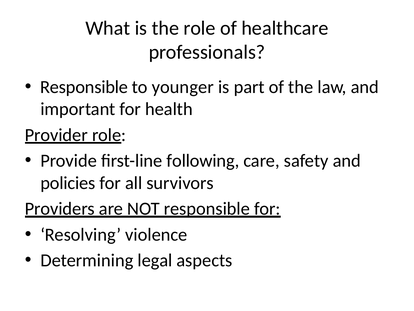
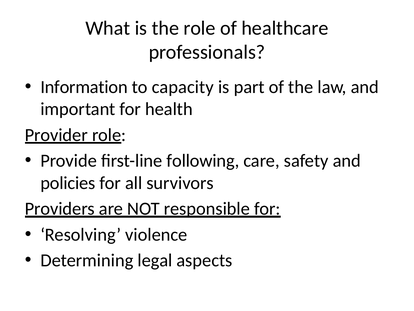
Responsible: Responsible -> Information (84, 87)
younger: younger -> capacity (183, 87)
